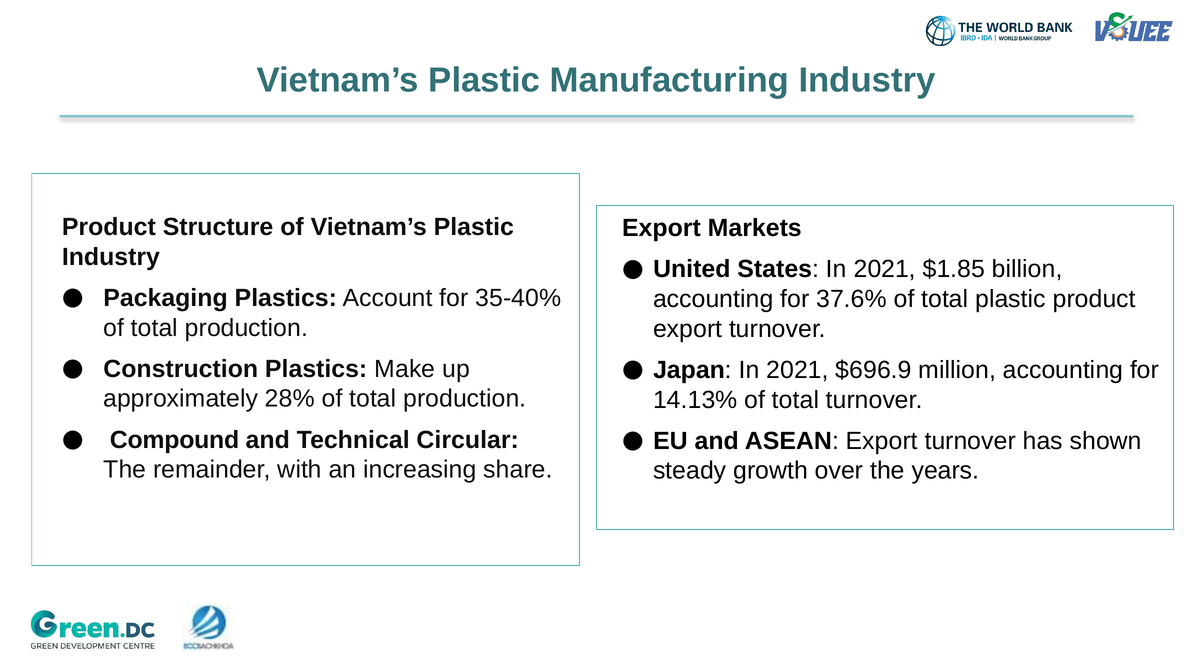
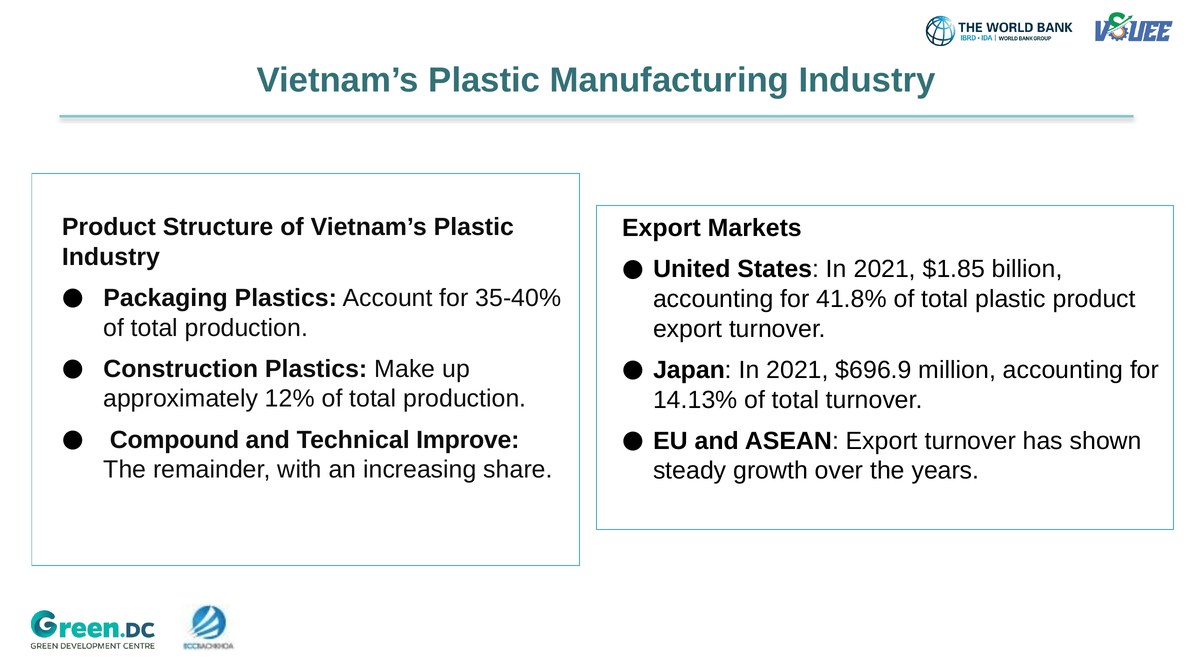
37.6%: 37.6% -> 41.8% (851, 299)
28%: 28% -> 12% (290, 399)
Circular: Circular -> Improve (468, 440)
